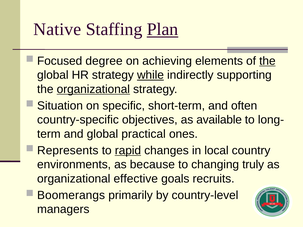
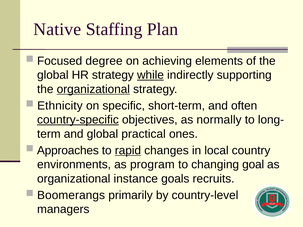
Plan underline: present -> none (162, 29)
the underline: present -> none (267, 61)
Situation: Situation -> Ethnicity (60, 106)
country-specific underline: none -> present (78, 120)
available: available -> normally (219, 120)
Represents: Represents -> Approaches (68, 151)
because: because -> program (152, 165)
truly: truly -> goal (253, 165)
effective: effective -> instance (136, 179)
